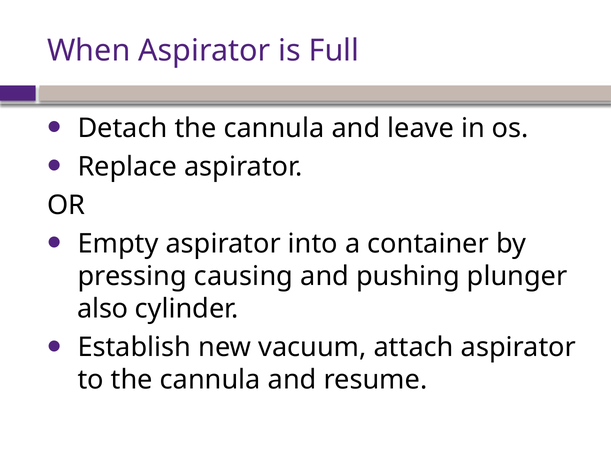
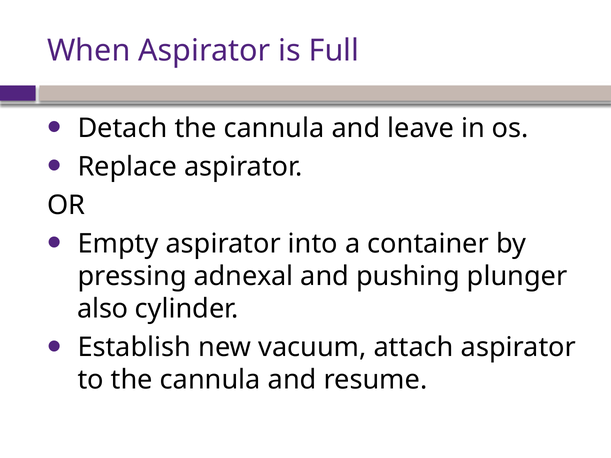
causing: causing -> adnexal (244, 276)
